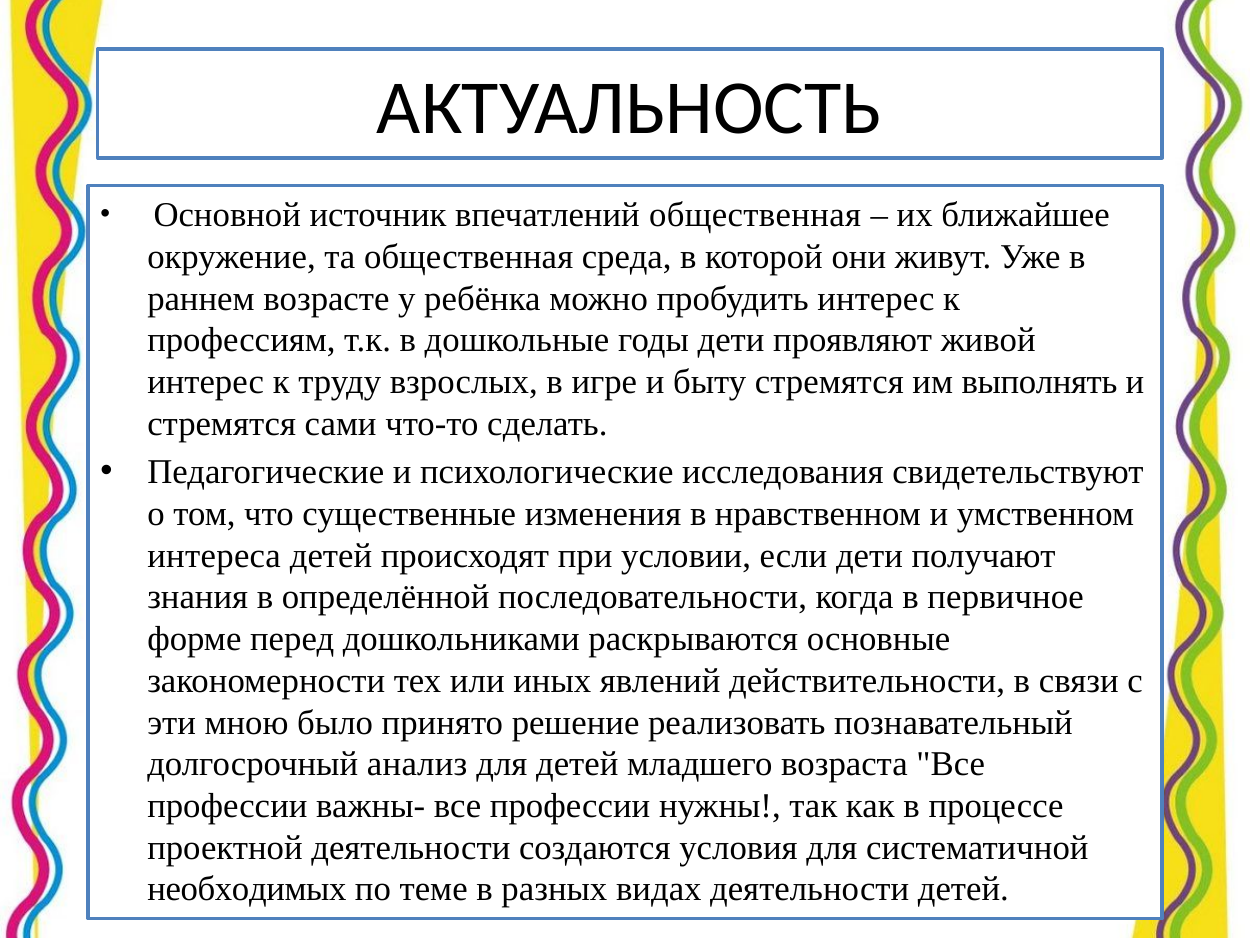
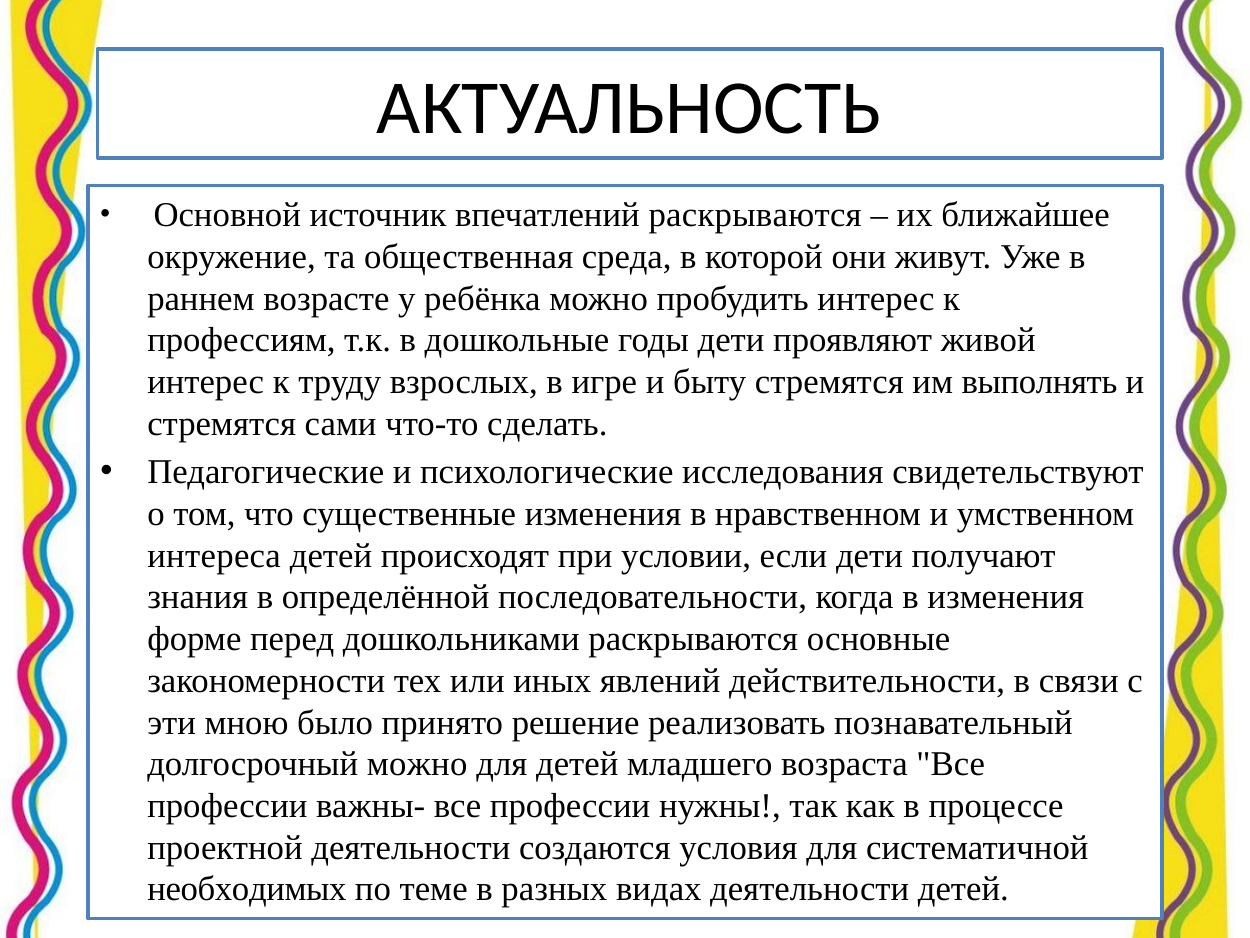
впечатлений общественная: общественная -> раскрываются (755, 215)
в первичное: первичное -> изменения (1006, 597)
долгосрочный анализ: анализ -> можно (417, 764)
